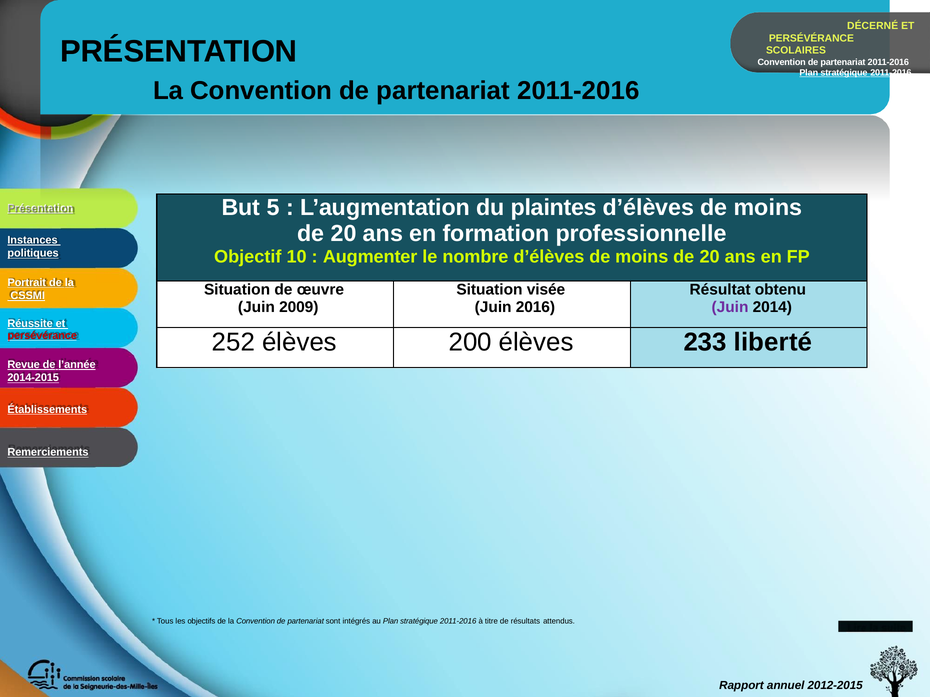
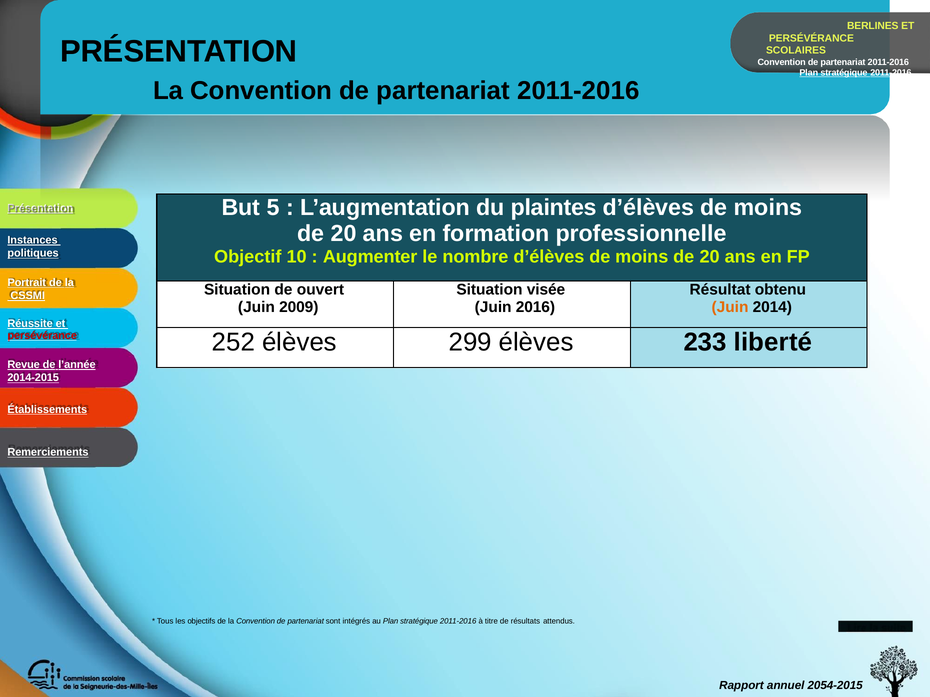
DÉCERNÉ: DÉCERNÉ -> BERLINES (873, 26)
œuvre: œuvre -> ouvert (320, 290)
Juin colour: purple -> orange (730, 307)
200: 200 -> 299 (470, 342)
2012-2015: 2012-2015 -> 2054-2015 (835, 686)
